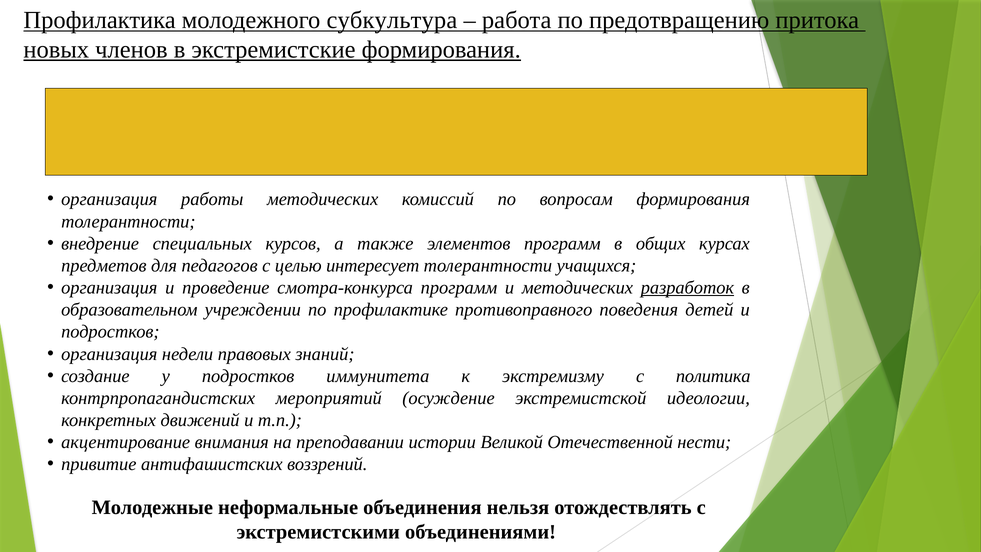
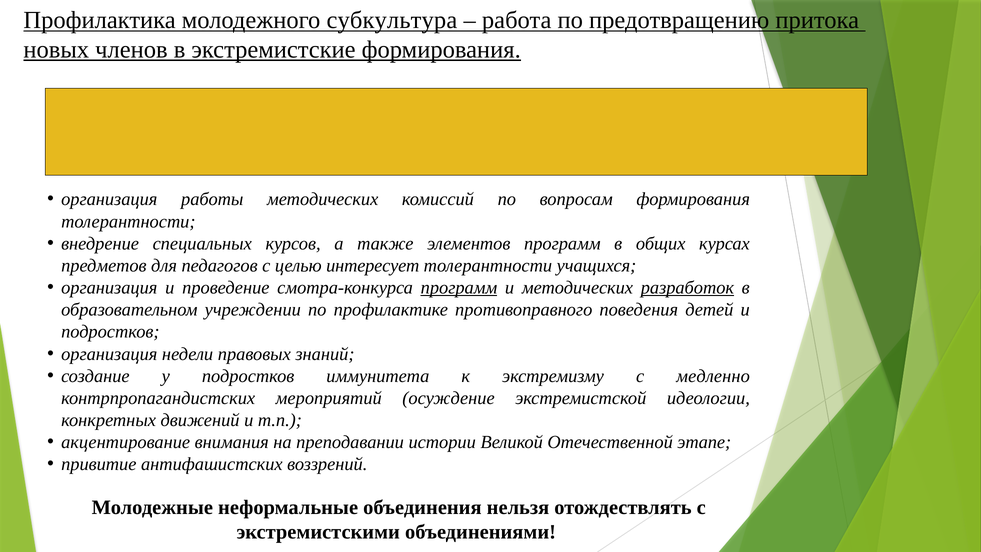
программ underline: none -> present (459, 288)
политика: политика -> медленно (713, 376)
нести: нести -> этапе (704, 442)
